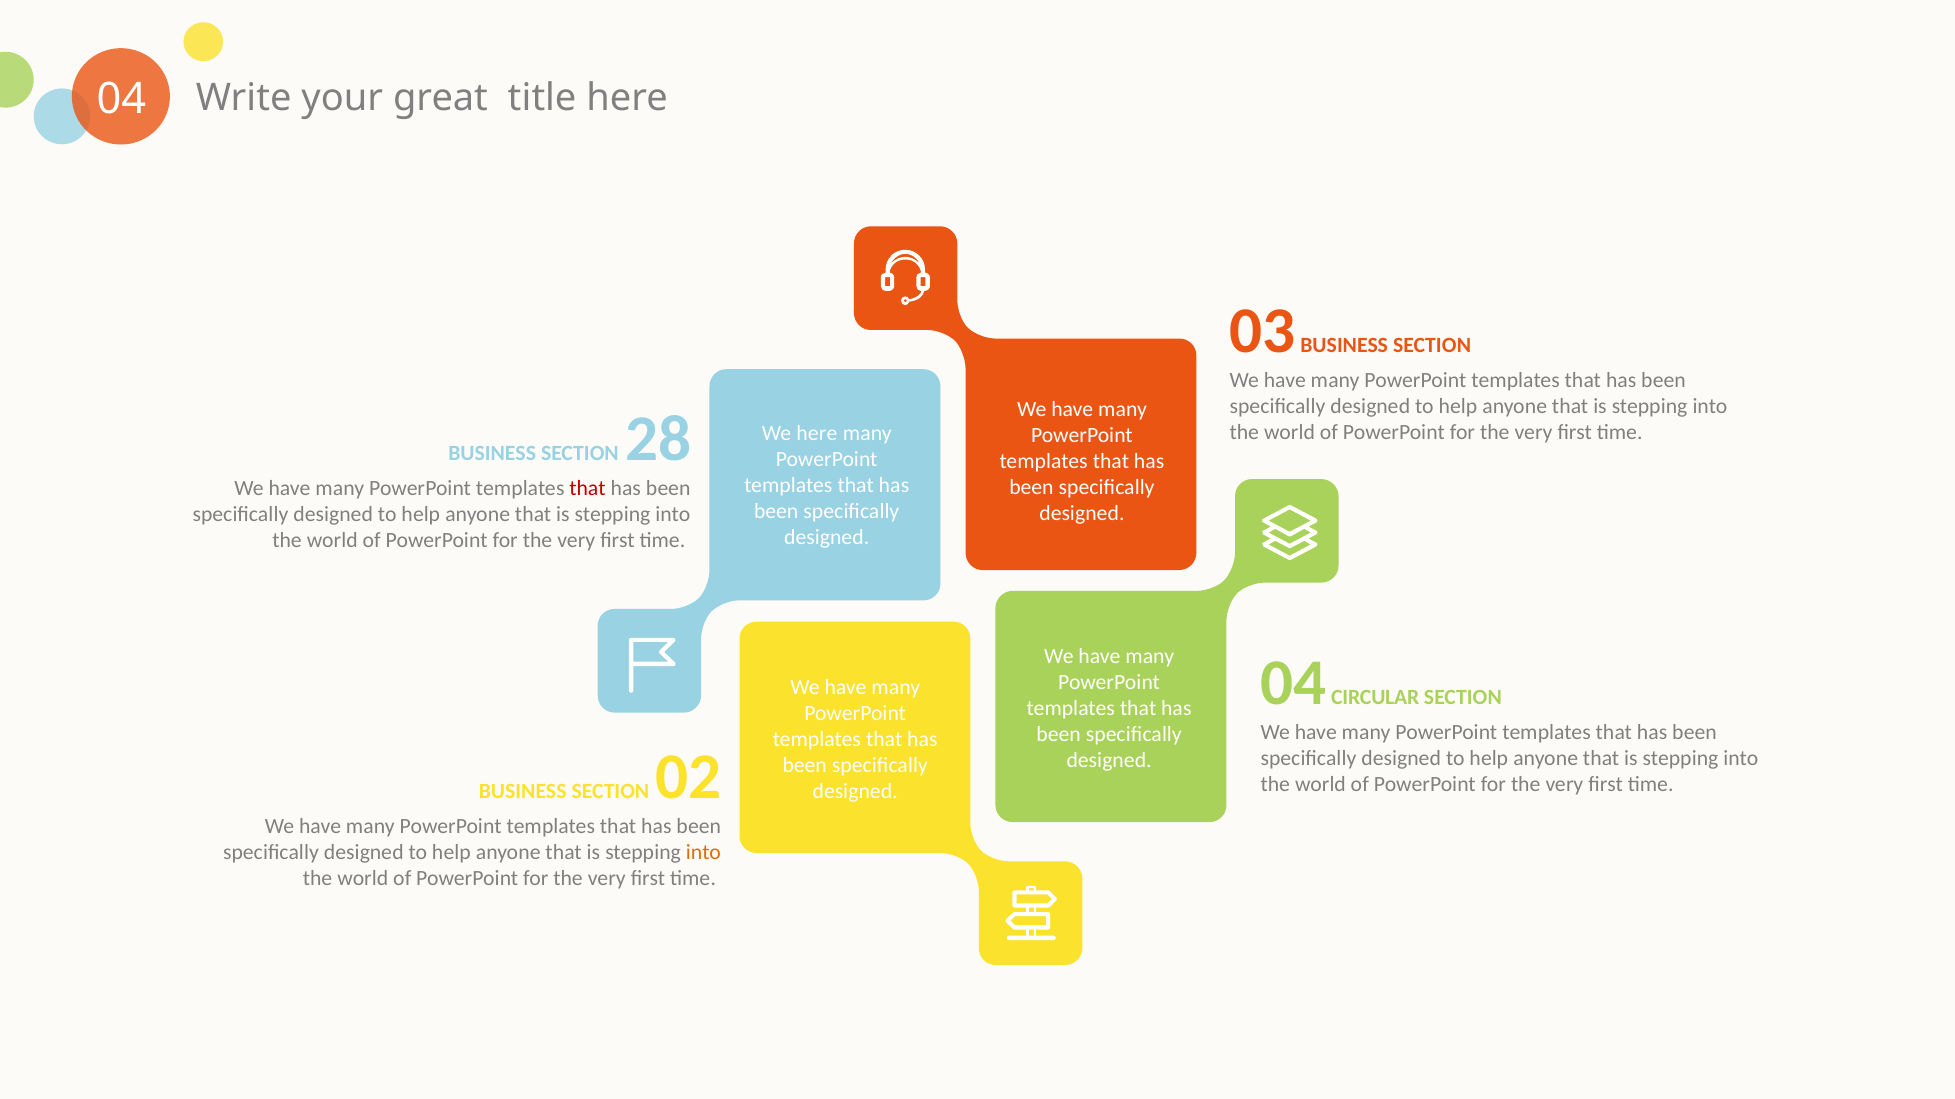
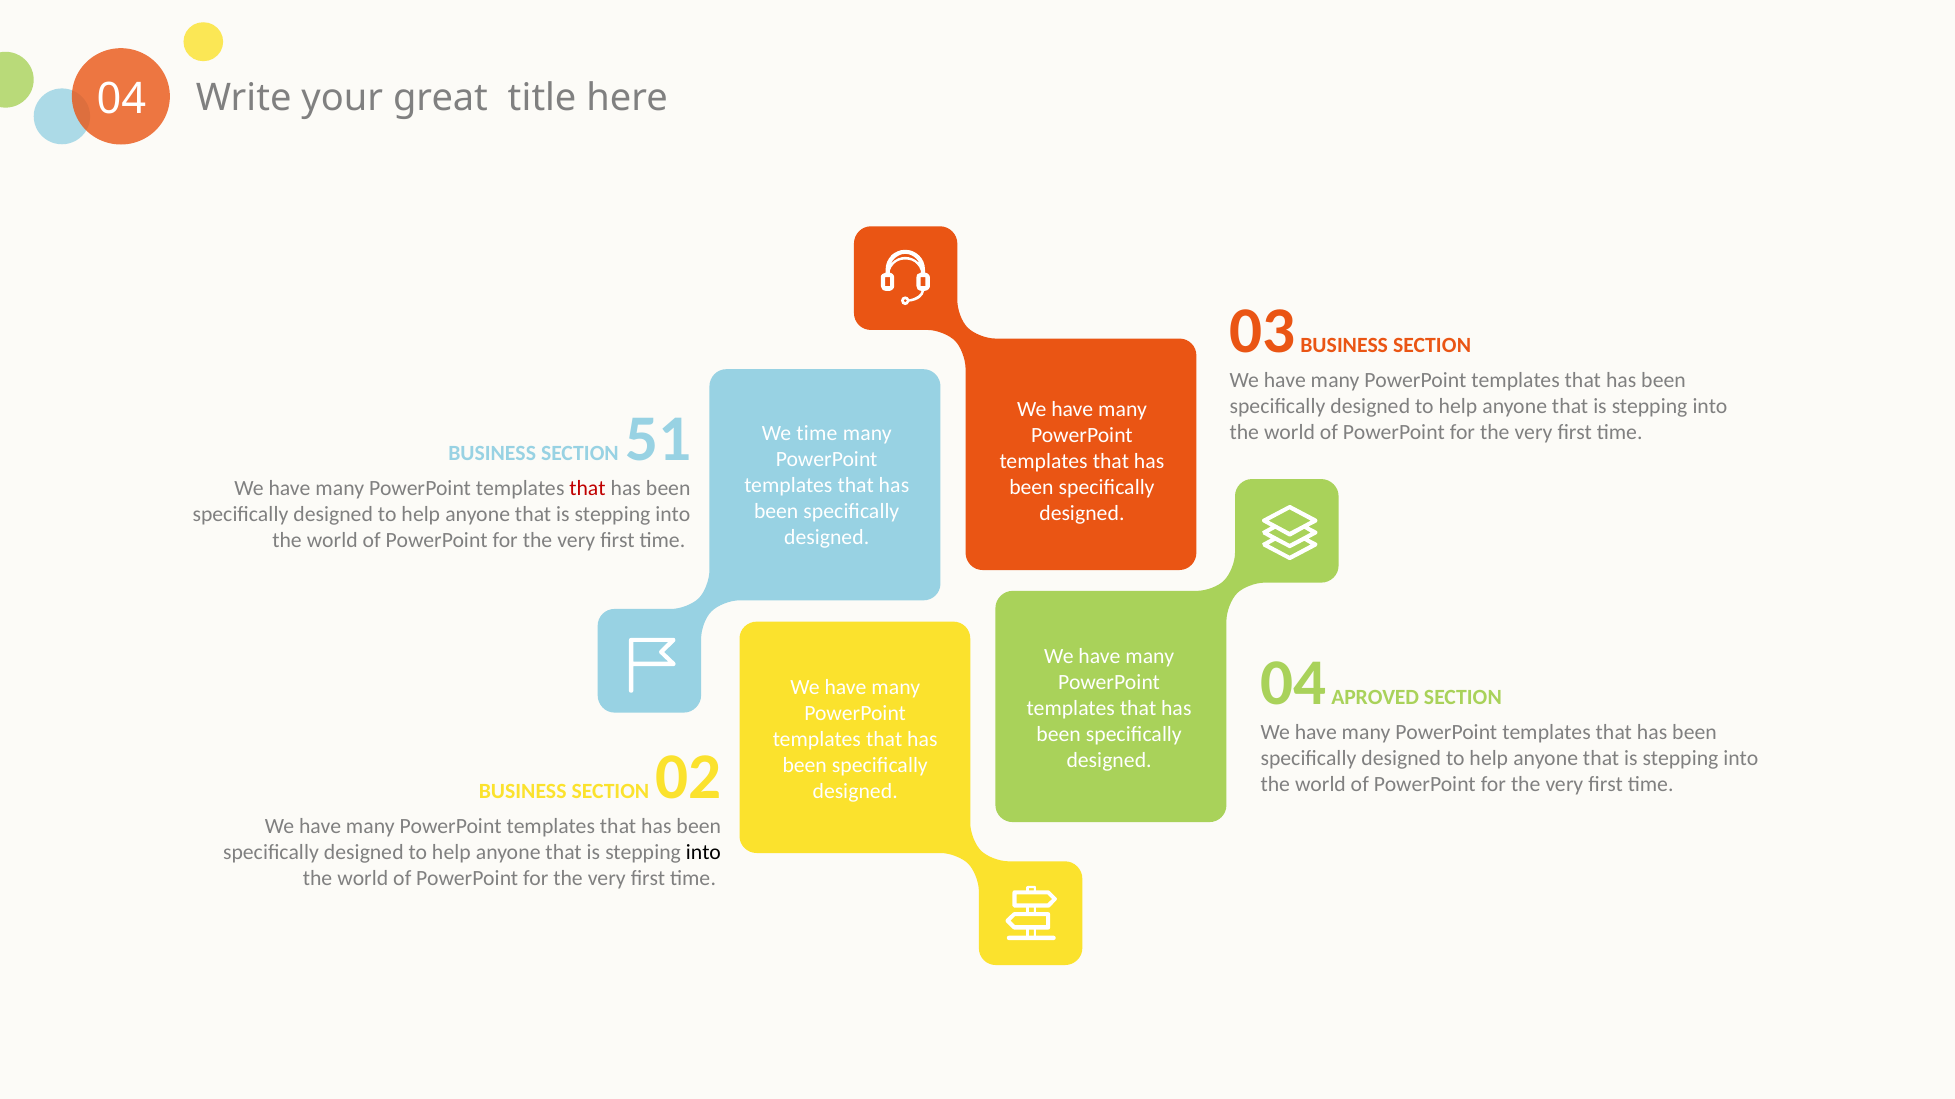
We here: here -> time (817, 433)
28: 28 -> 51 (658, 439)
CIRCULAR: CIRCULAR -> APROVED (1375, 697)
into colour: orange -> black (703, 853)
